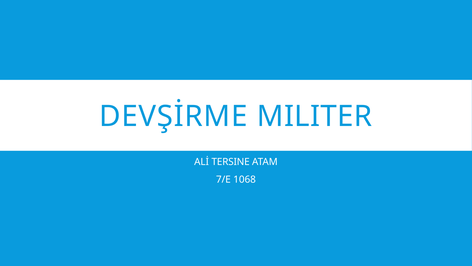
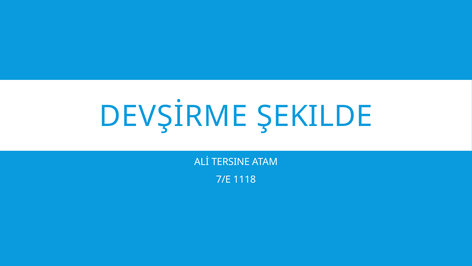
MILITER: MILITER -> ŞEKILDE (315, 116)
1068: 1068 -> 1118 (245, 179)
